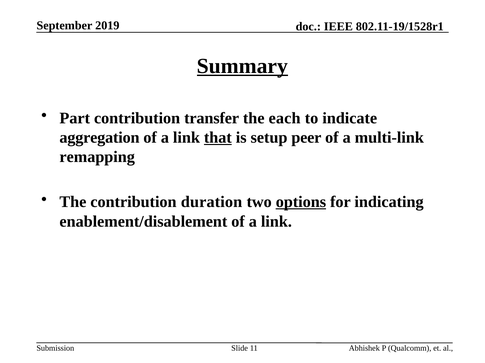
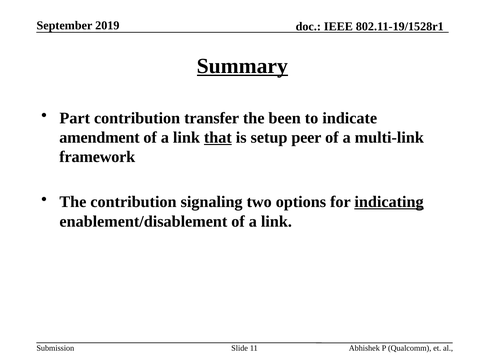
each: each -> been (285, 118)
aggregation: aggregation -> amendment (99, 138)
remapping: remapping -> framework (97, 157)
duration: duration -> signaling (212, 202)
options underline: present -> none (301, 202)
indicating underline: none -> present (389, 202)
